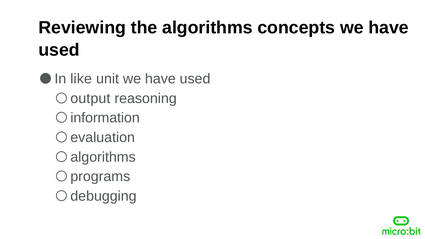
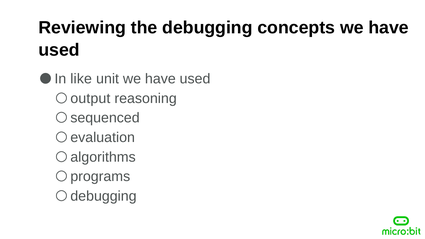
the algorithms: algorithms -> debugging (207, 28)
information: information -> sequenced (105, 118)
